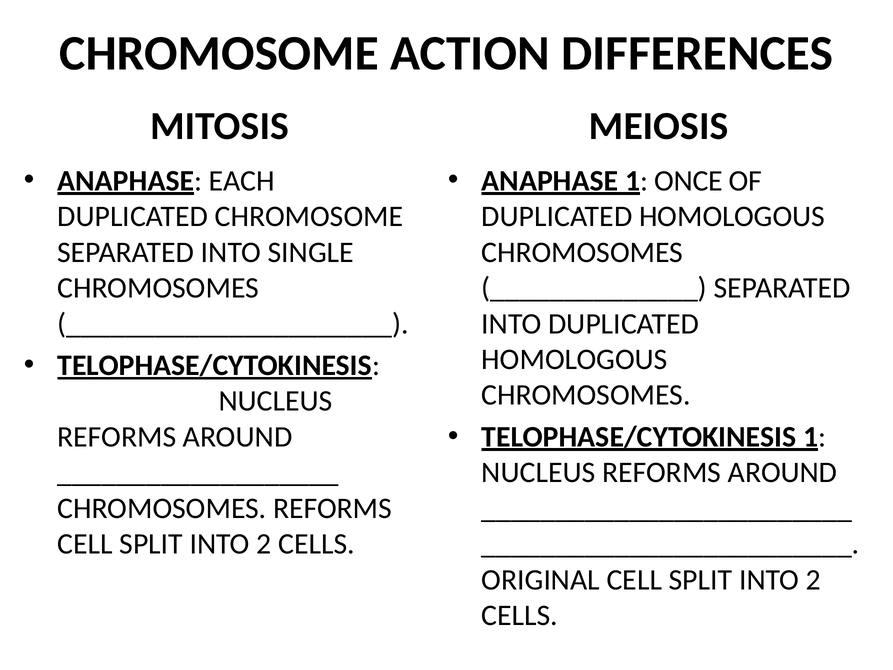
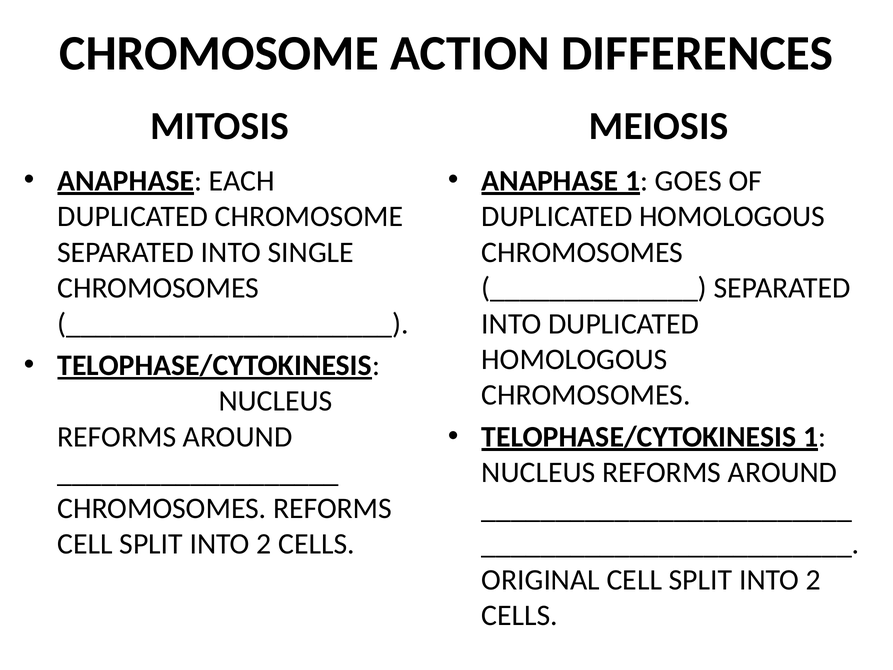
ONCE: ONCE -> GOES (688, 181)
